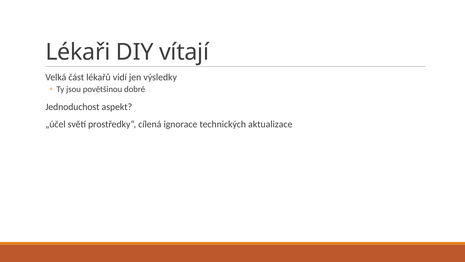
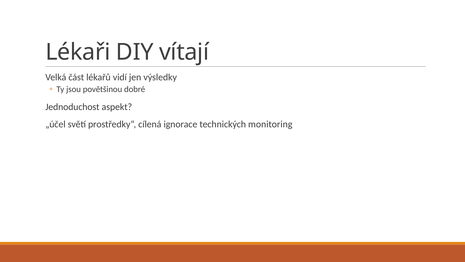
aktualizace: aktualizace -> monitoring (270, 124)
